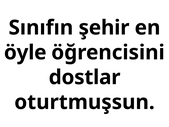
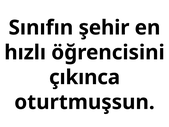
öyle: öyle -> hızlı (25, 52)
dostlar: dostlar -> çıkınca (85, 77)
